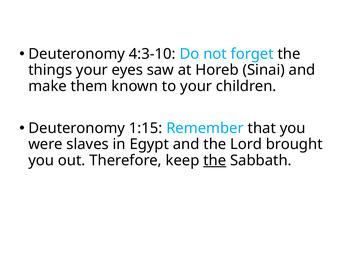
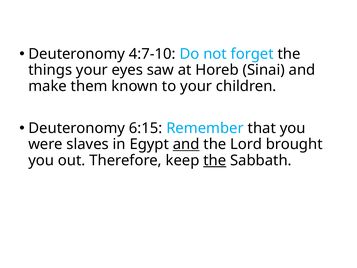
4:3-10: 4:3-10 -> 4:7-10 (152, 54)
1:15: 1:15 -> 6:15 (146, 128)
and underline: none -> present (186, 144)
